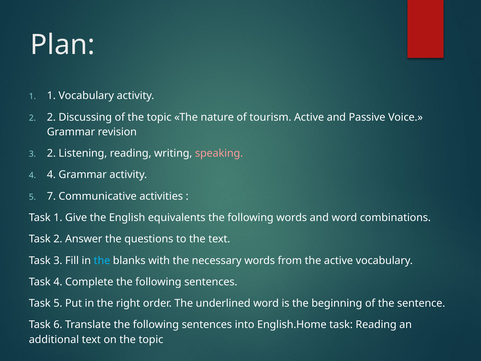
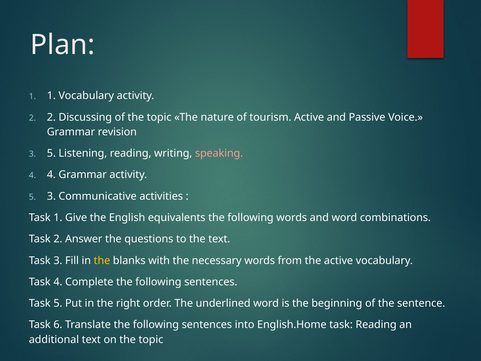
3 2: 2 -> 5 (51, 153)
5 7: 7 -> 3 (51, 196)
the colour: light blue -> yellow (102, 260)
